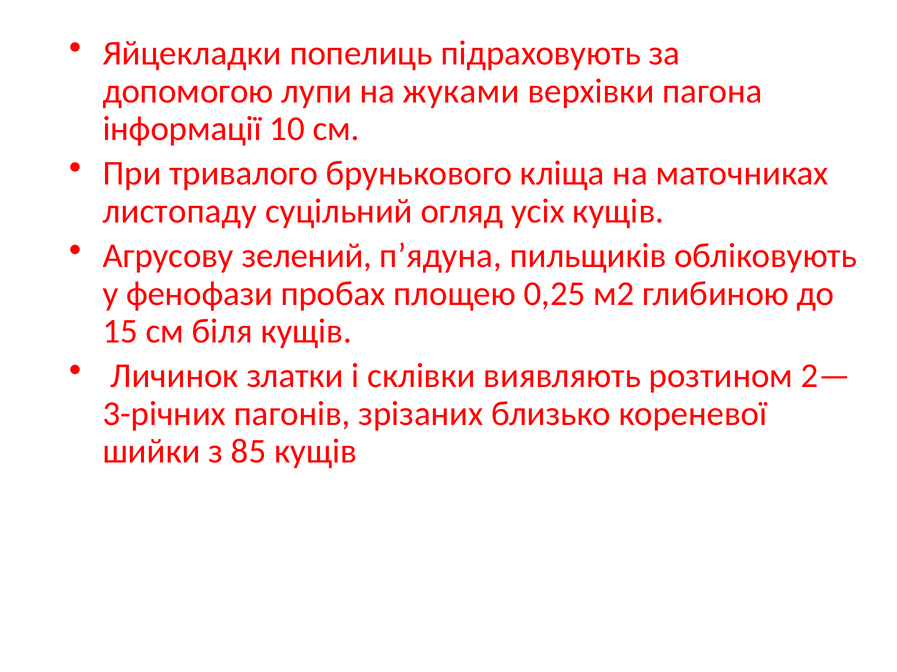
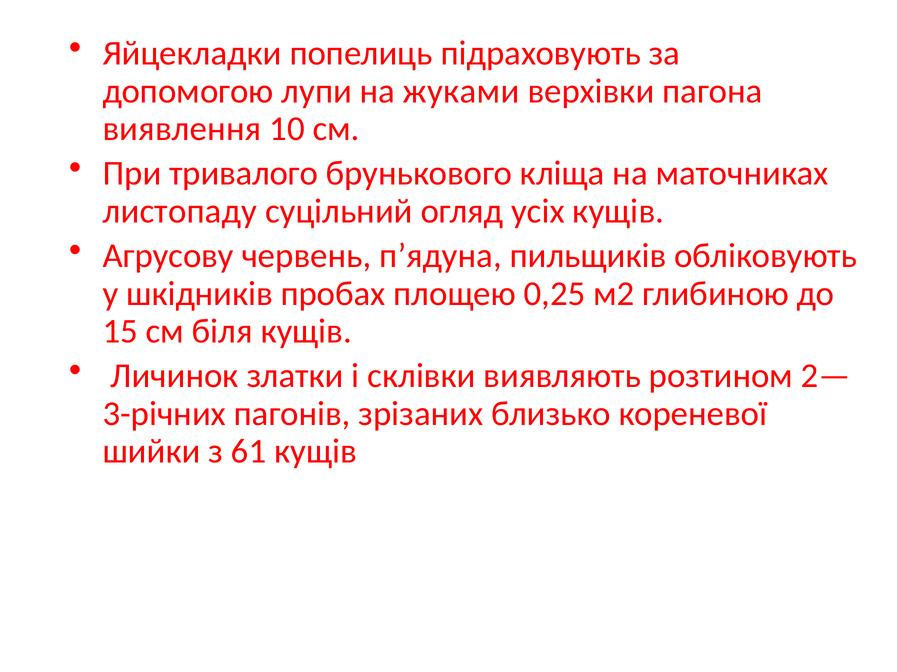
інформації: інформації -> виявлення (182, 129)
зелений: зелений -> червень (307, 256)
фенофази: фенофази -> шкідників (200, 294)
85: 85 -> 61 (249, 452)
